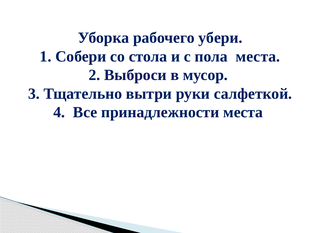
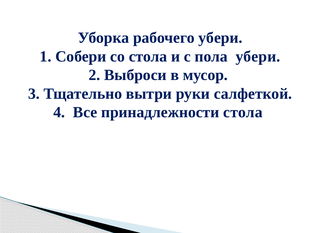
пола места: места -> убери (258, 56)
принадлежности места: места -> стола (243, 112)
